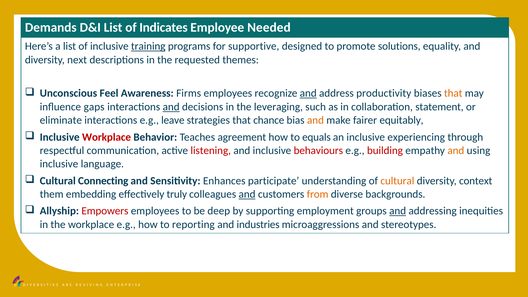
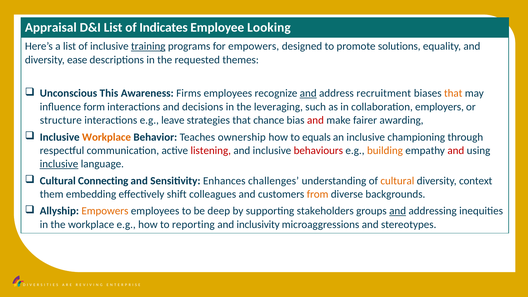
Demands: Demands -> Appraisal (51, 28)
Needed: Needed -> Looking (269, 28)
for supportive: supportive -> empowers (254, 46)
next: next -> ease (77, 60)
Feel: Feel -> This (109, 93)
productivity: productivity -> recruitment (384, 93)
gaps: gaps -> form (94, 107)
and underline: present -> none (171, 107)
statement: statement -> employers (439, 107)
eliminate: eliminate -> structure (61, 120)
and colour: orange -> red (315, 120)
equitably: equitably -> awarding (401, 120)
Workplace colour: red -> orange (107, 137)
agreement: agreement -> ownership (242, 137)
experiencing: experiencing -> championing (416, 137)
building colour: red -> orange (385, 151)
and colour: orange -> red (456, 151)
inclusive underline: none -> present (59, 164)
participate: participate -> challenges (274, 181)
truly: truly -> shift (177, 194)
and underline: present -> none (247, 194)
Empowers colour: red -> orange (105, 211)
employment: employment -> stakeholders (325, 211)
industries: industries -> inclusivity (258, 225)
